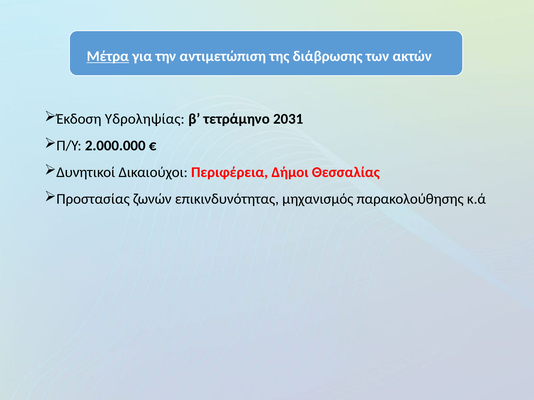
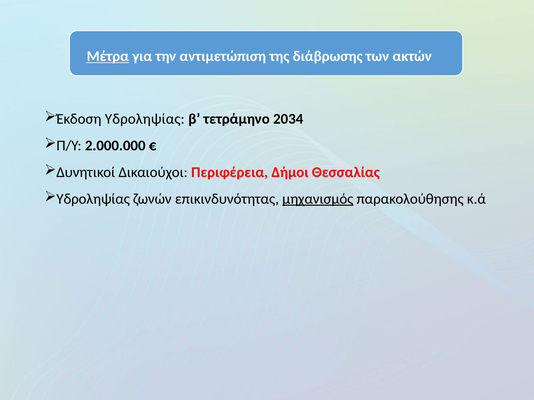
2031: 2031 -> 2034 (288, 119)
Προστασίας: Προστασίας -> Υδροληψίας (93, 199)
μηχανισμός underline: none -> present (318, 199)
